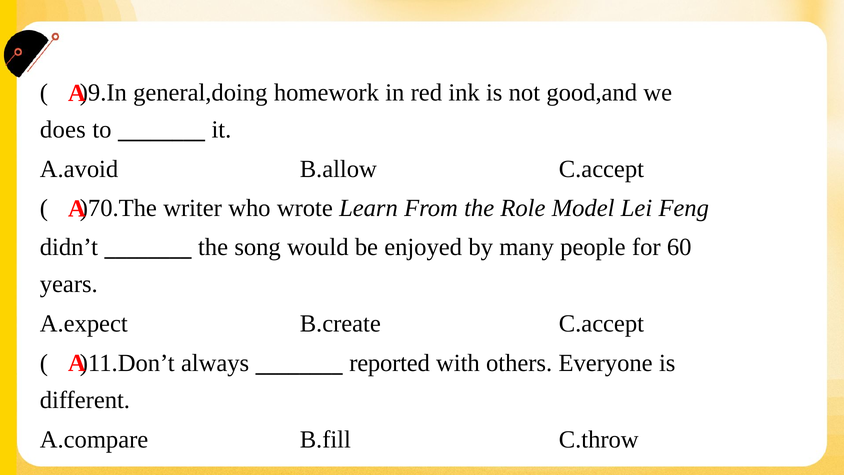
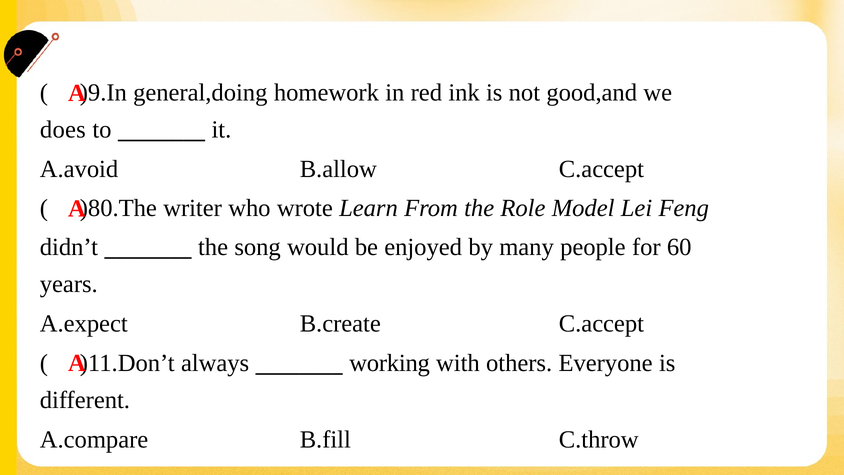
)70.The: )70.The -> )80.The (118, 208)
reported: reported -> working (390, 363)
